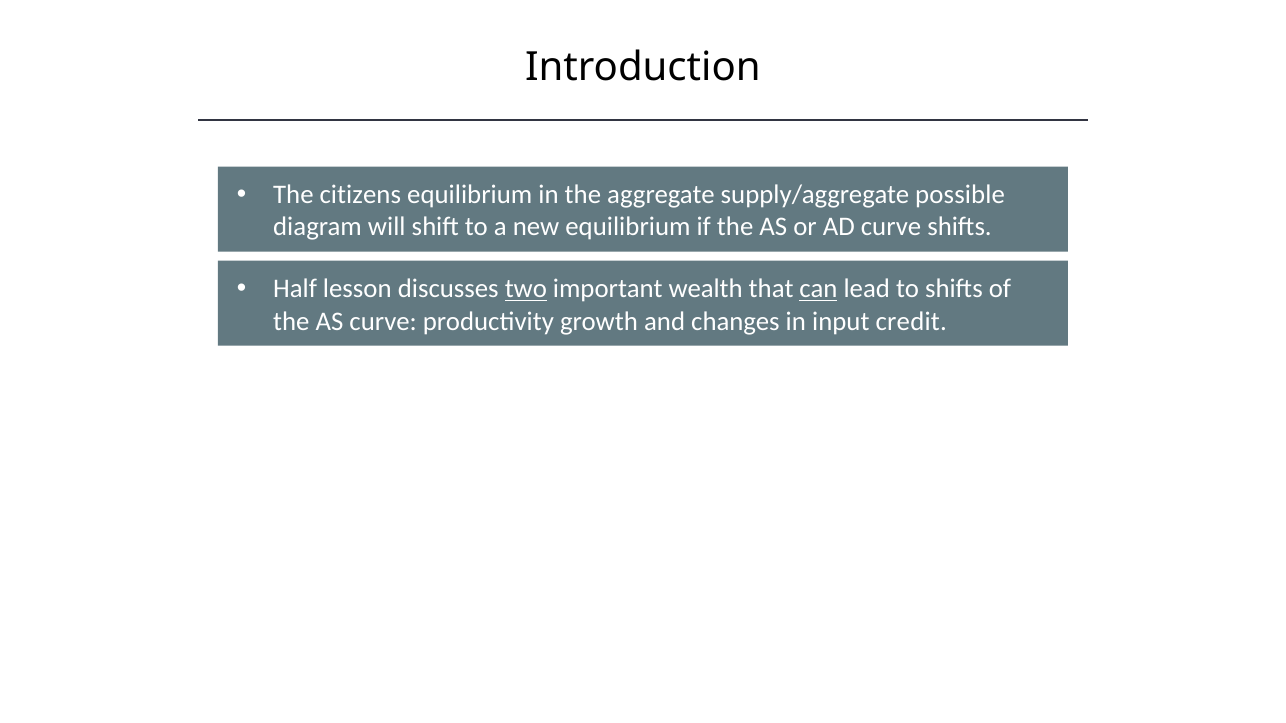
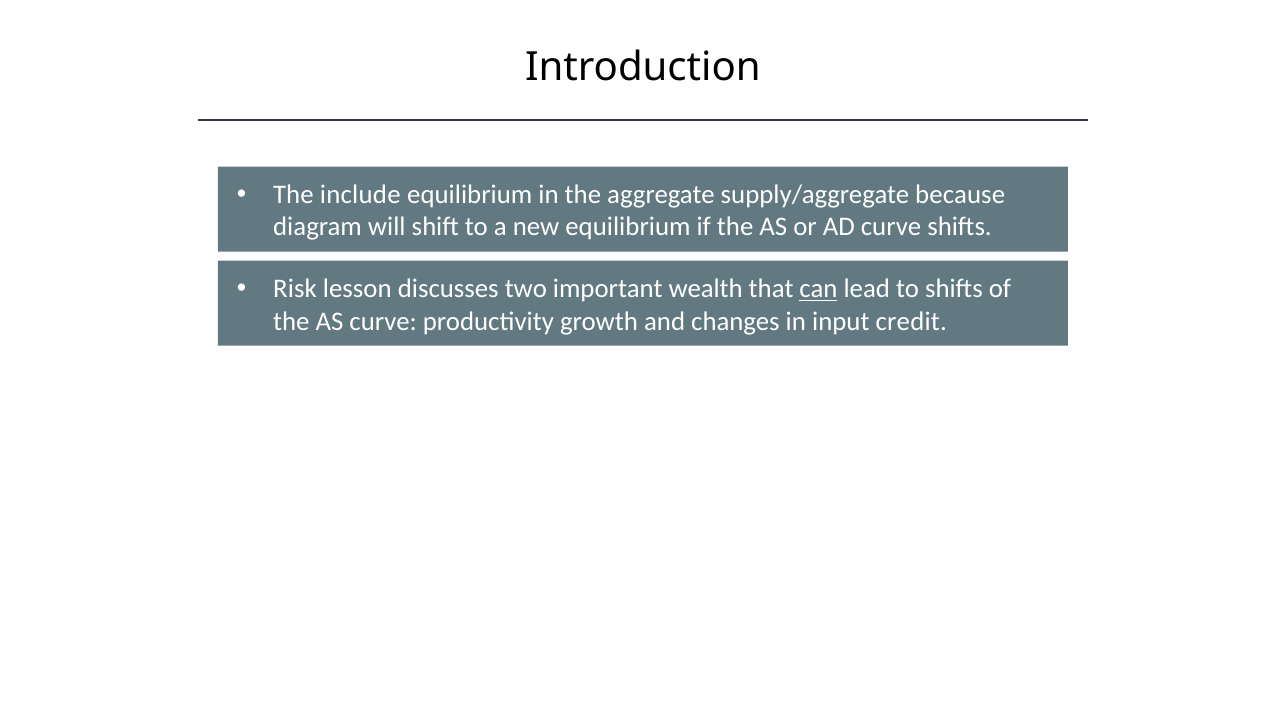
citizens: citizens -> include (360, 195)
possible: possible -> because (960, 195)
Half: Half -> Risk (295, 289)
two underline: present -> none (526, 289)
